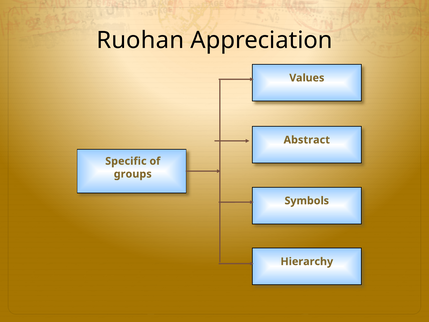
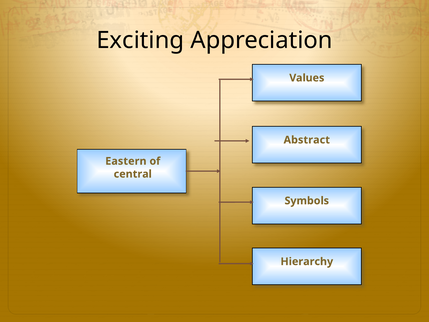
Ruohan: Ruohan -> Exciting (140, 40)
Specific: Specific -> Eastern (126, 161)
groups: groups -> central (133, 174)
